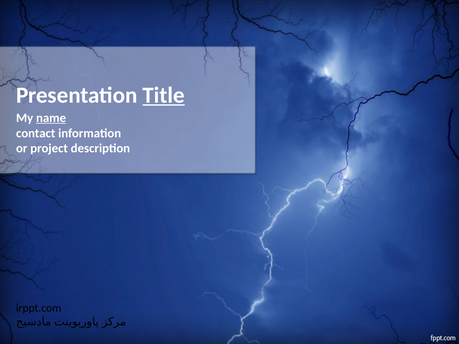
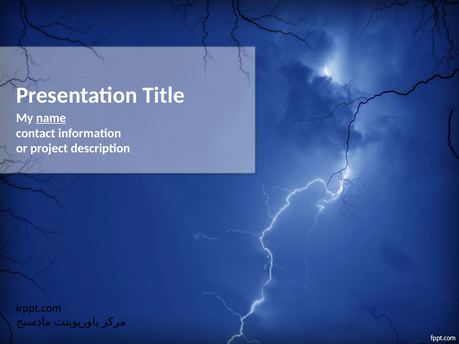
Title underline: present -> none (164, 95)
